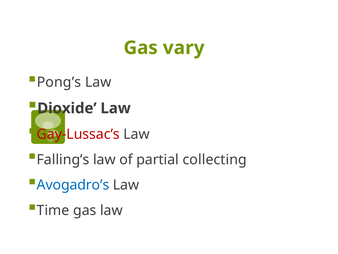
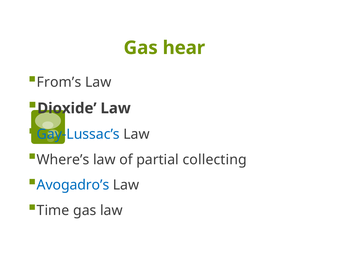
vary: vary -> hear (184, 48)
Pong’s: Pong’s -> From’s (59, 82)
Gay-Lussac’s colour: red -> blue (78, 134)
Falling’s: Falling’s -> Where’s (63, 159)
